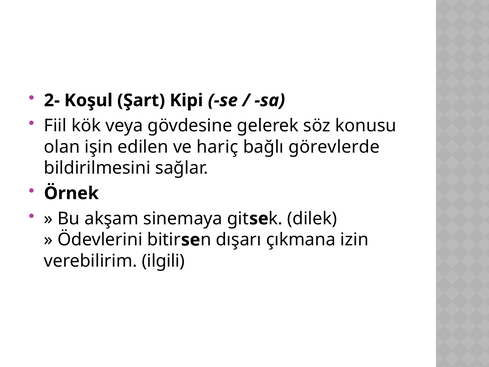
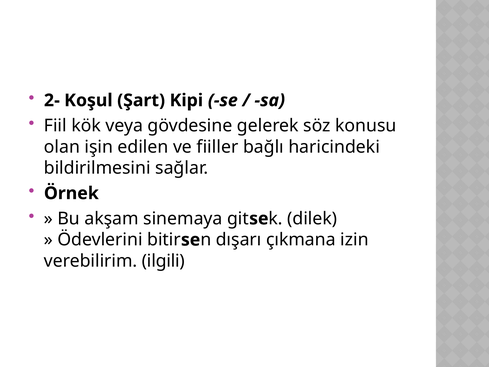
hariç: hariç -> fiiller (217, 147)
görevlerde: görevlerde -> haricindeki (334, 147)
